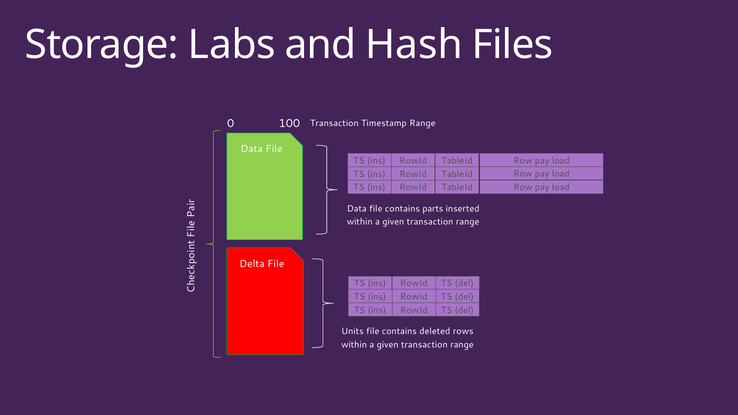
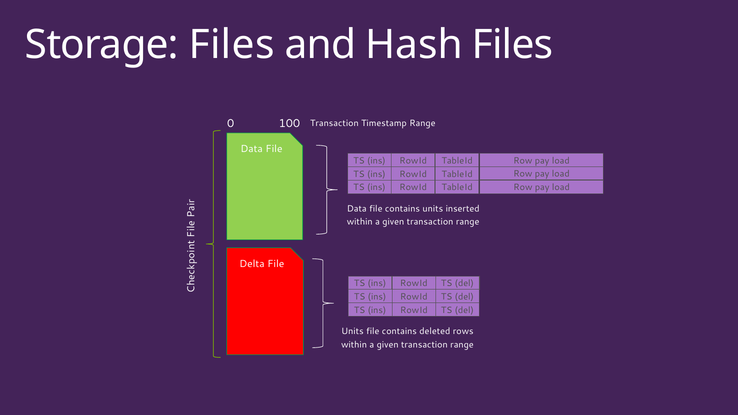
Storage Labs: Labs -> Files (232, 45)
contains parts: parts -> units (433, 209)
